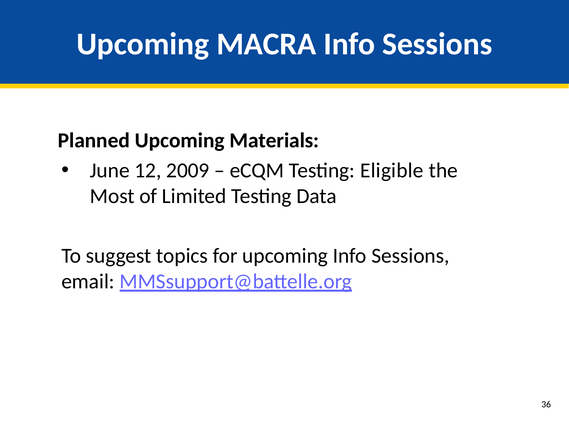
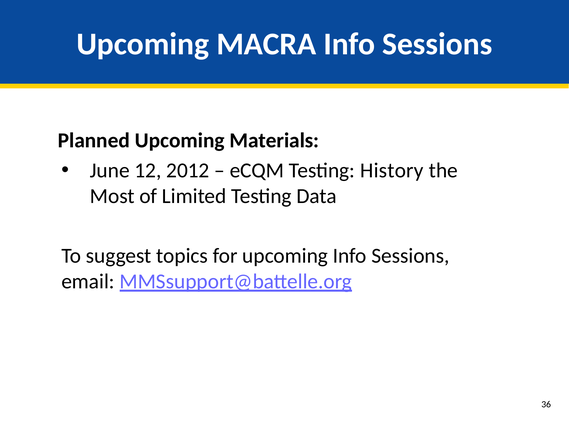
2009: 2009 -> 2012 (188, 170)
Eligible: Eligible -> History (392, 170)
